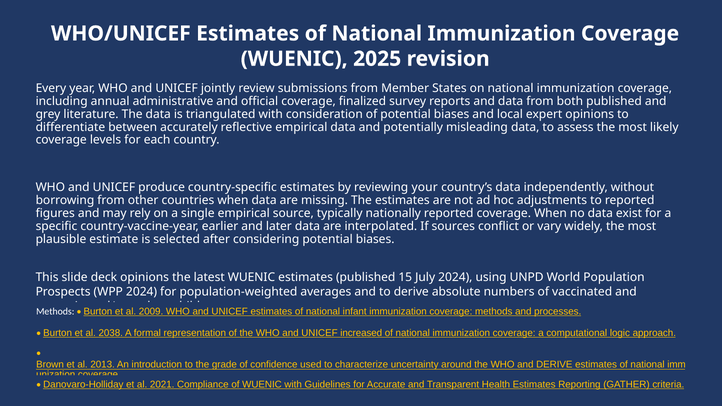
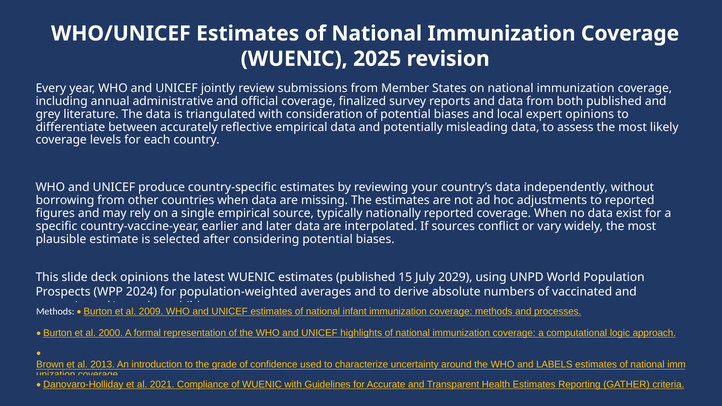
July 2024: 2024 -> 2029 (455, 278)
2038: 2038 -> 2000 (111, 333)
increased: increased -> highlights (361, 333)
and DERIVE: DERIVE -> LABELS (554, 365)
